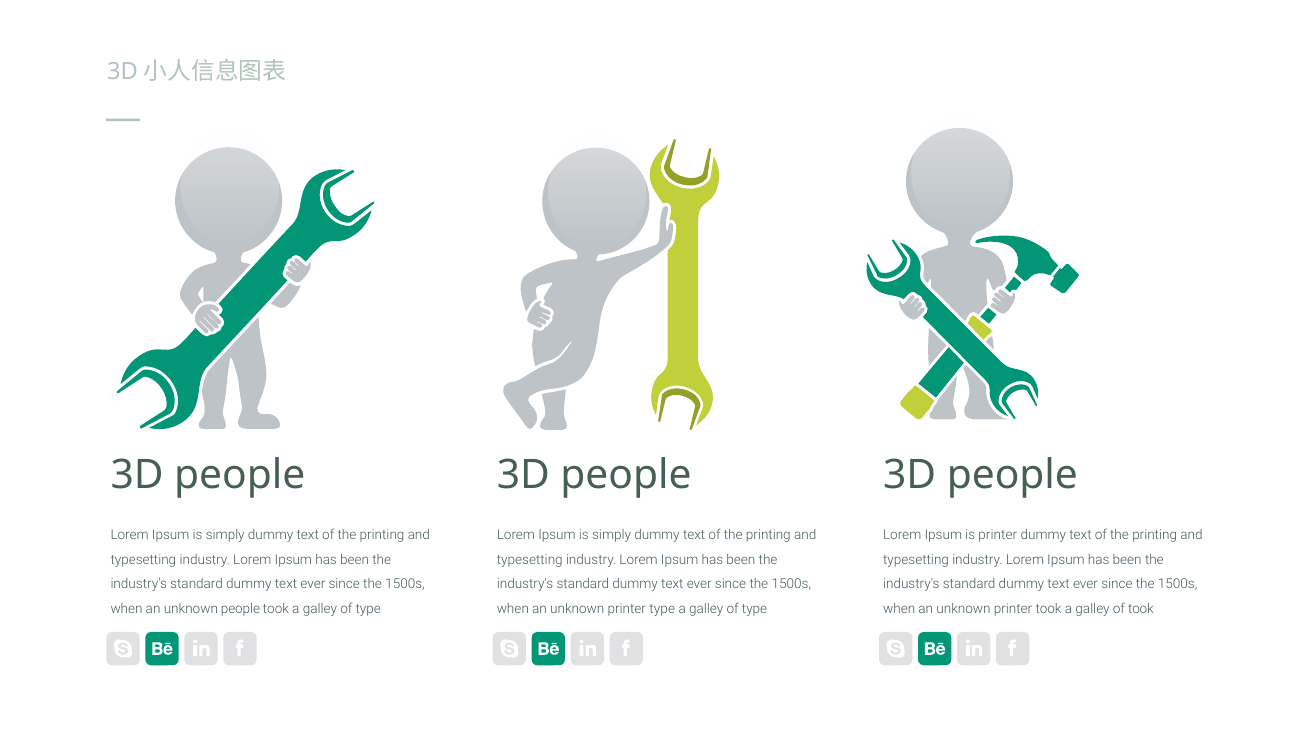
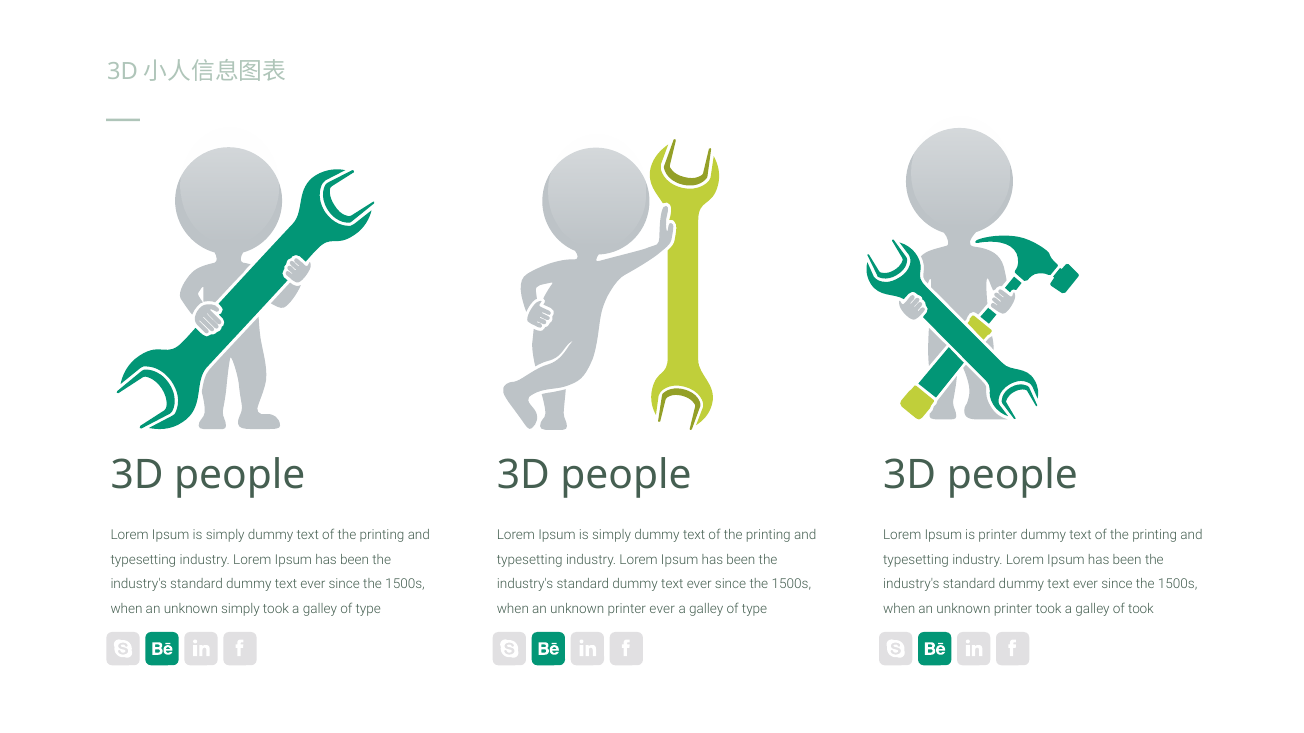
unknown people: people -> simply (240, 609)
printer type: type -> ever (662, 609)
